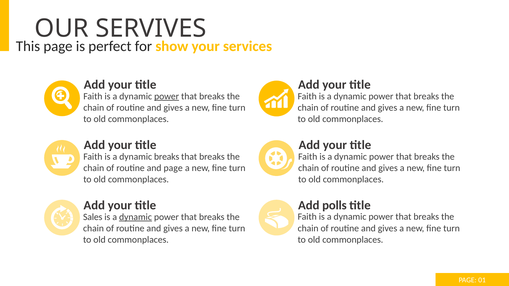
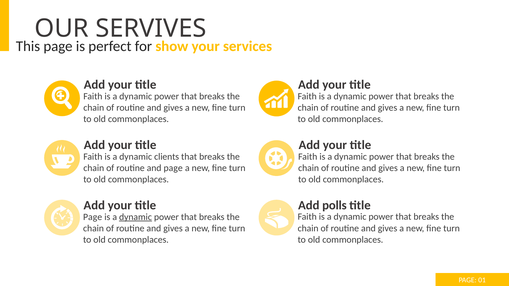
power underline: present -> none (167, 96)
dynamic breaks: breaks -> clients (167, 157)
Sales: Sales -> Page (93, 217)
